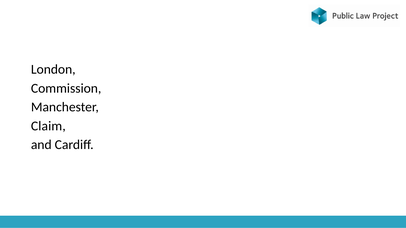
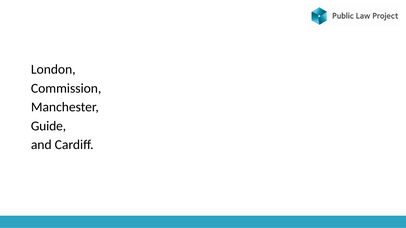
Claim: Claim -> Guide (48, 126)
